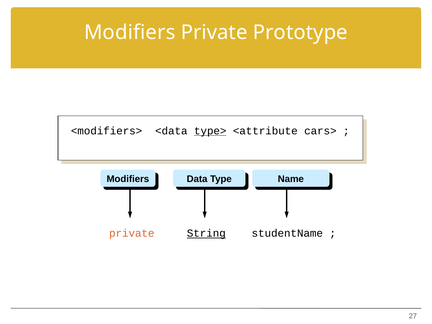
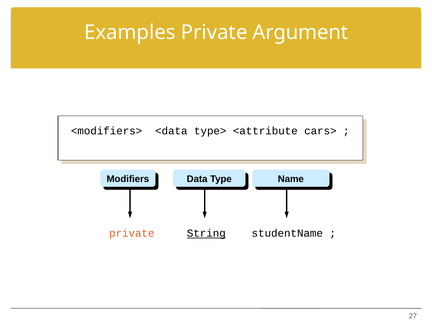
Modifiers: Modifiers -> Examples (130, 33)
Prototype: Prototype -> Argument (300, 33)
type> underline: present -> none (210, 131)
